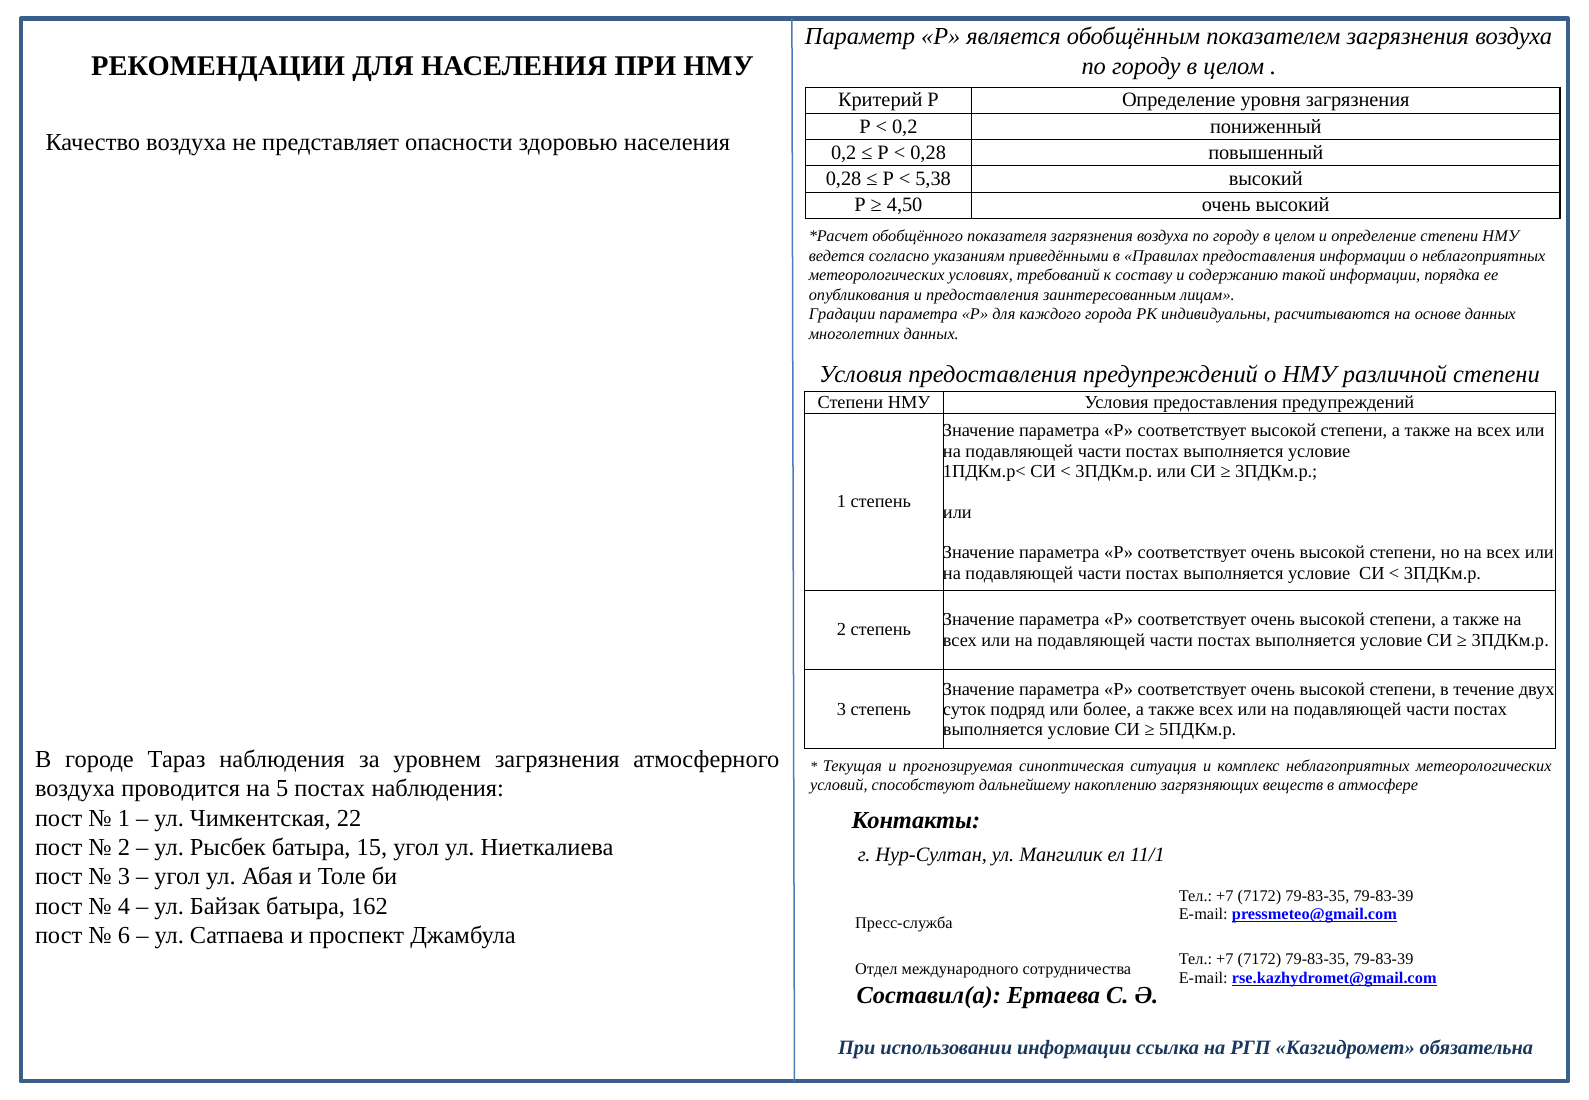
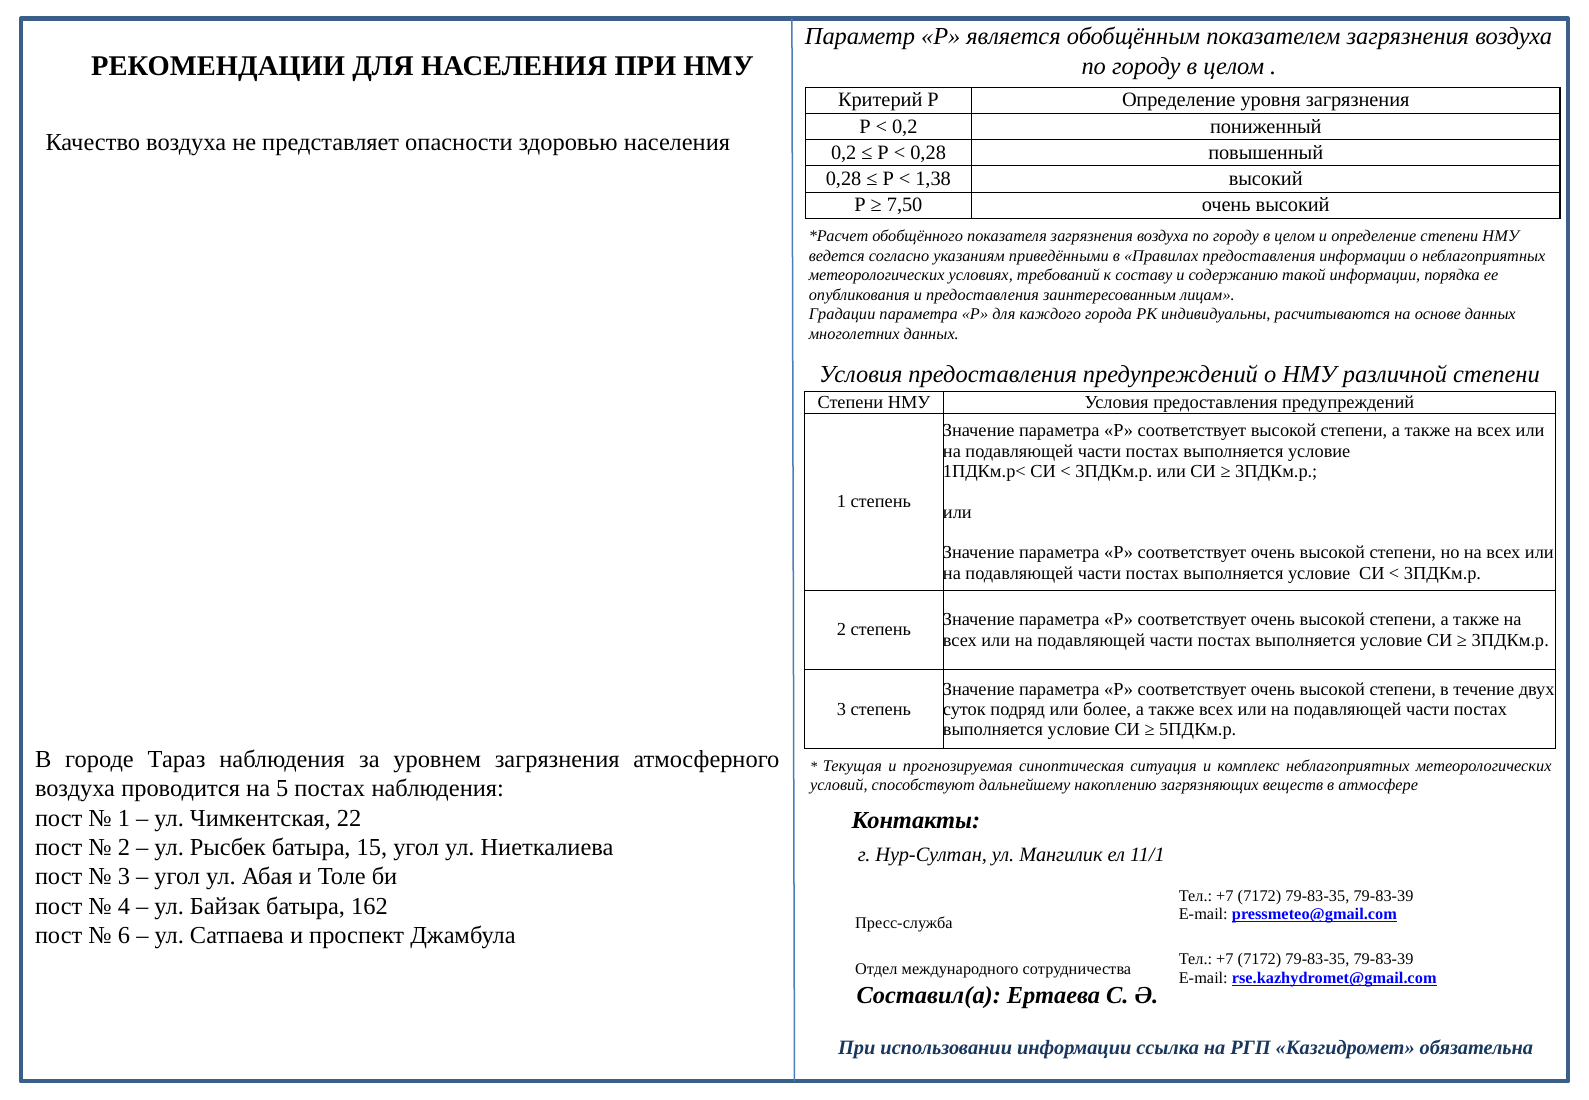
5,38: 5,38 -> 1,38 (933, 179)
4,50: 4,50 -> 7,50 (905, 205)
